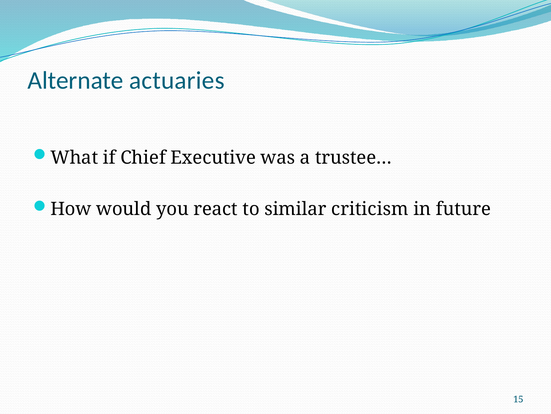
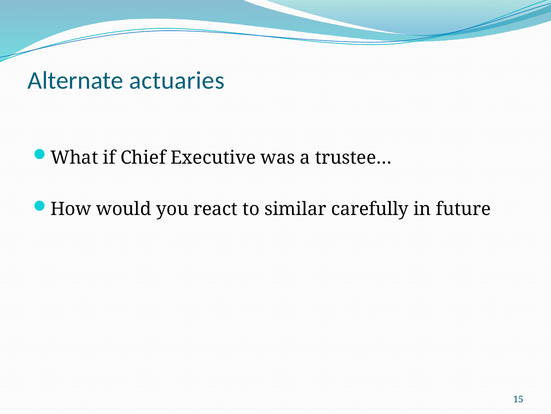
criticism: criticism -> carefully (370, 209)
